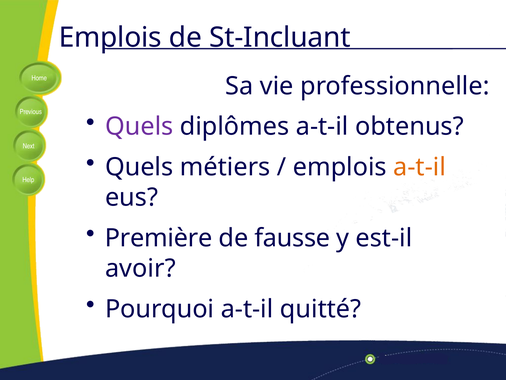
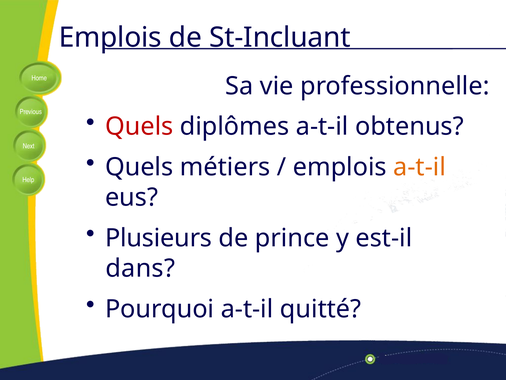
Quels colour: purple -> red (139, 126)
Première: Première -> Plusieurs (159, 238)
fausse: fausse -> prince (292, 238)
avoir: avoir -> dans (140, 268)
